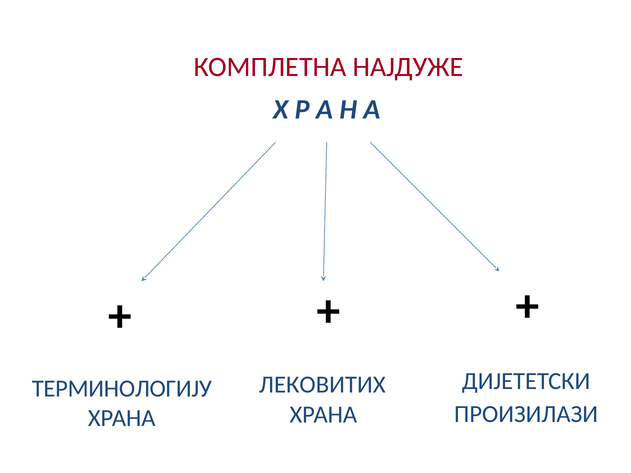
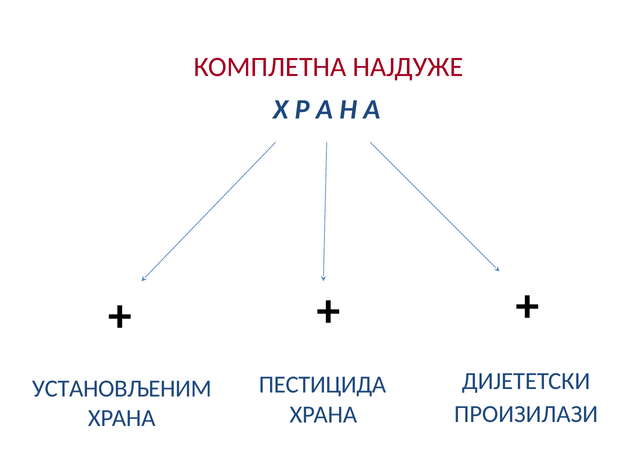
ЛЕКОВИТИХ: ЛЕКОВИТИХ -> ПЕСТИЦИДА (322, 385)
ТЕРМИНОЛОГИЈУ: ТЕРМИНОЛОГИЈУ -> УСТАНОВЉЕНИМ (122, 389)
